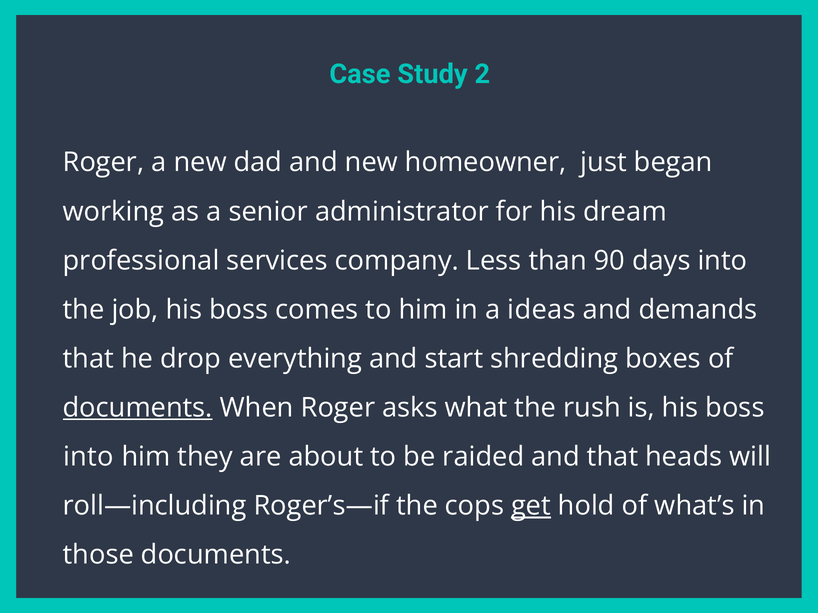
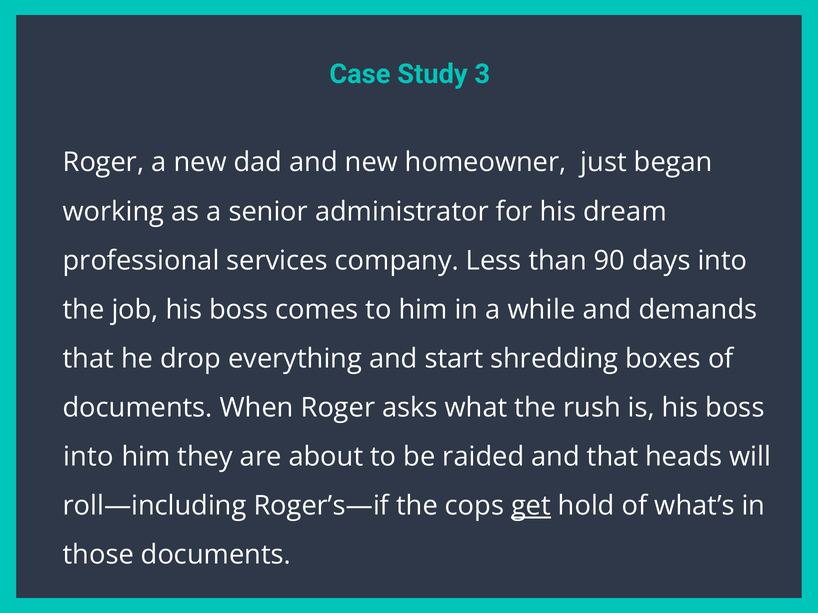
2: 2 -> 3 (482, 74)
ideas: ideas -> while (542, 310)
documents underline: present -> none (138, 408)
